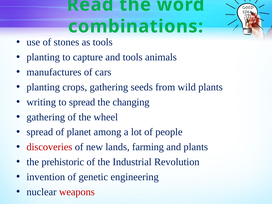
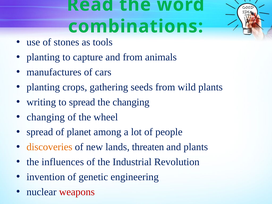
and tools: tools -> from (133, 57)
gathering: gathering -> changing (46, 117)
discoveries colour: red -> orange (49, 147)
farming: farming -> threaten (148, 147)
prehistoric: prehistoric -> influences (63, 162)
